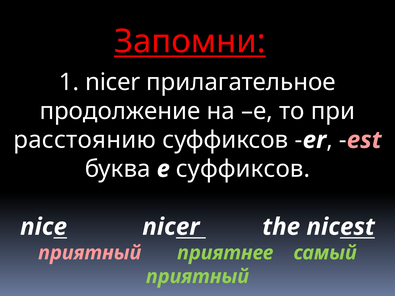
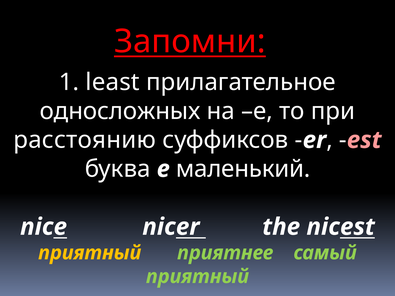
1 nicer: nicer -> least (113, 82)
продолжение: продолжение -> односложных (120, 111)
е суффиксов: суффиксов -> маленький (243, 169)
приятный colour: pink -> yellow (90, 253)
